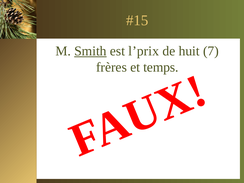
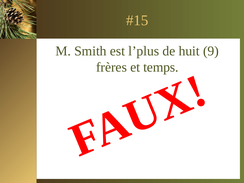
Smith underline: present -> none (90, 51)
l’prix: l’prix -> l’plus (144, 51)
7: 7 -> 9 (211, 51)
